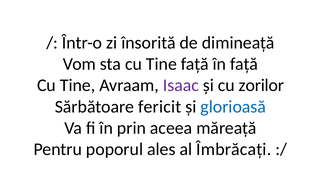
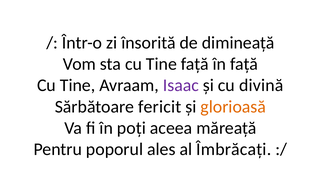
zorilor: zorilor -> divină (261, 86)
glorioasă colour: blue -> orange (233, 107)
prin: prin -> poți (131, 128)
